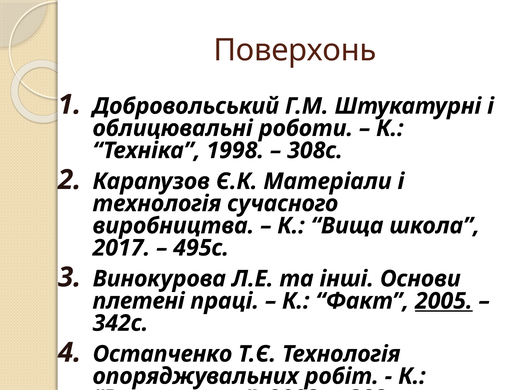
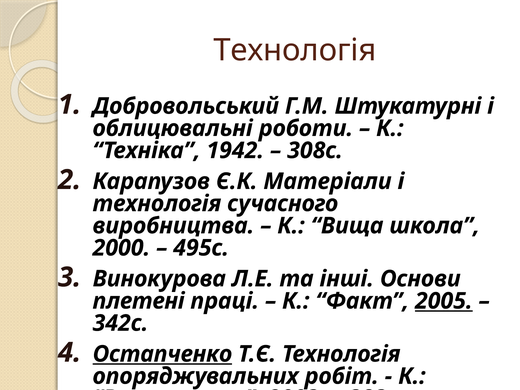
Поверхонь: Поверхонь -> Технологія (295, 50)
1998: 1998 -> 1942 (235, 151)
2017: 2017 -> 2000 (121, 248)
Остапченко underline: none -> present (162, 354)
